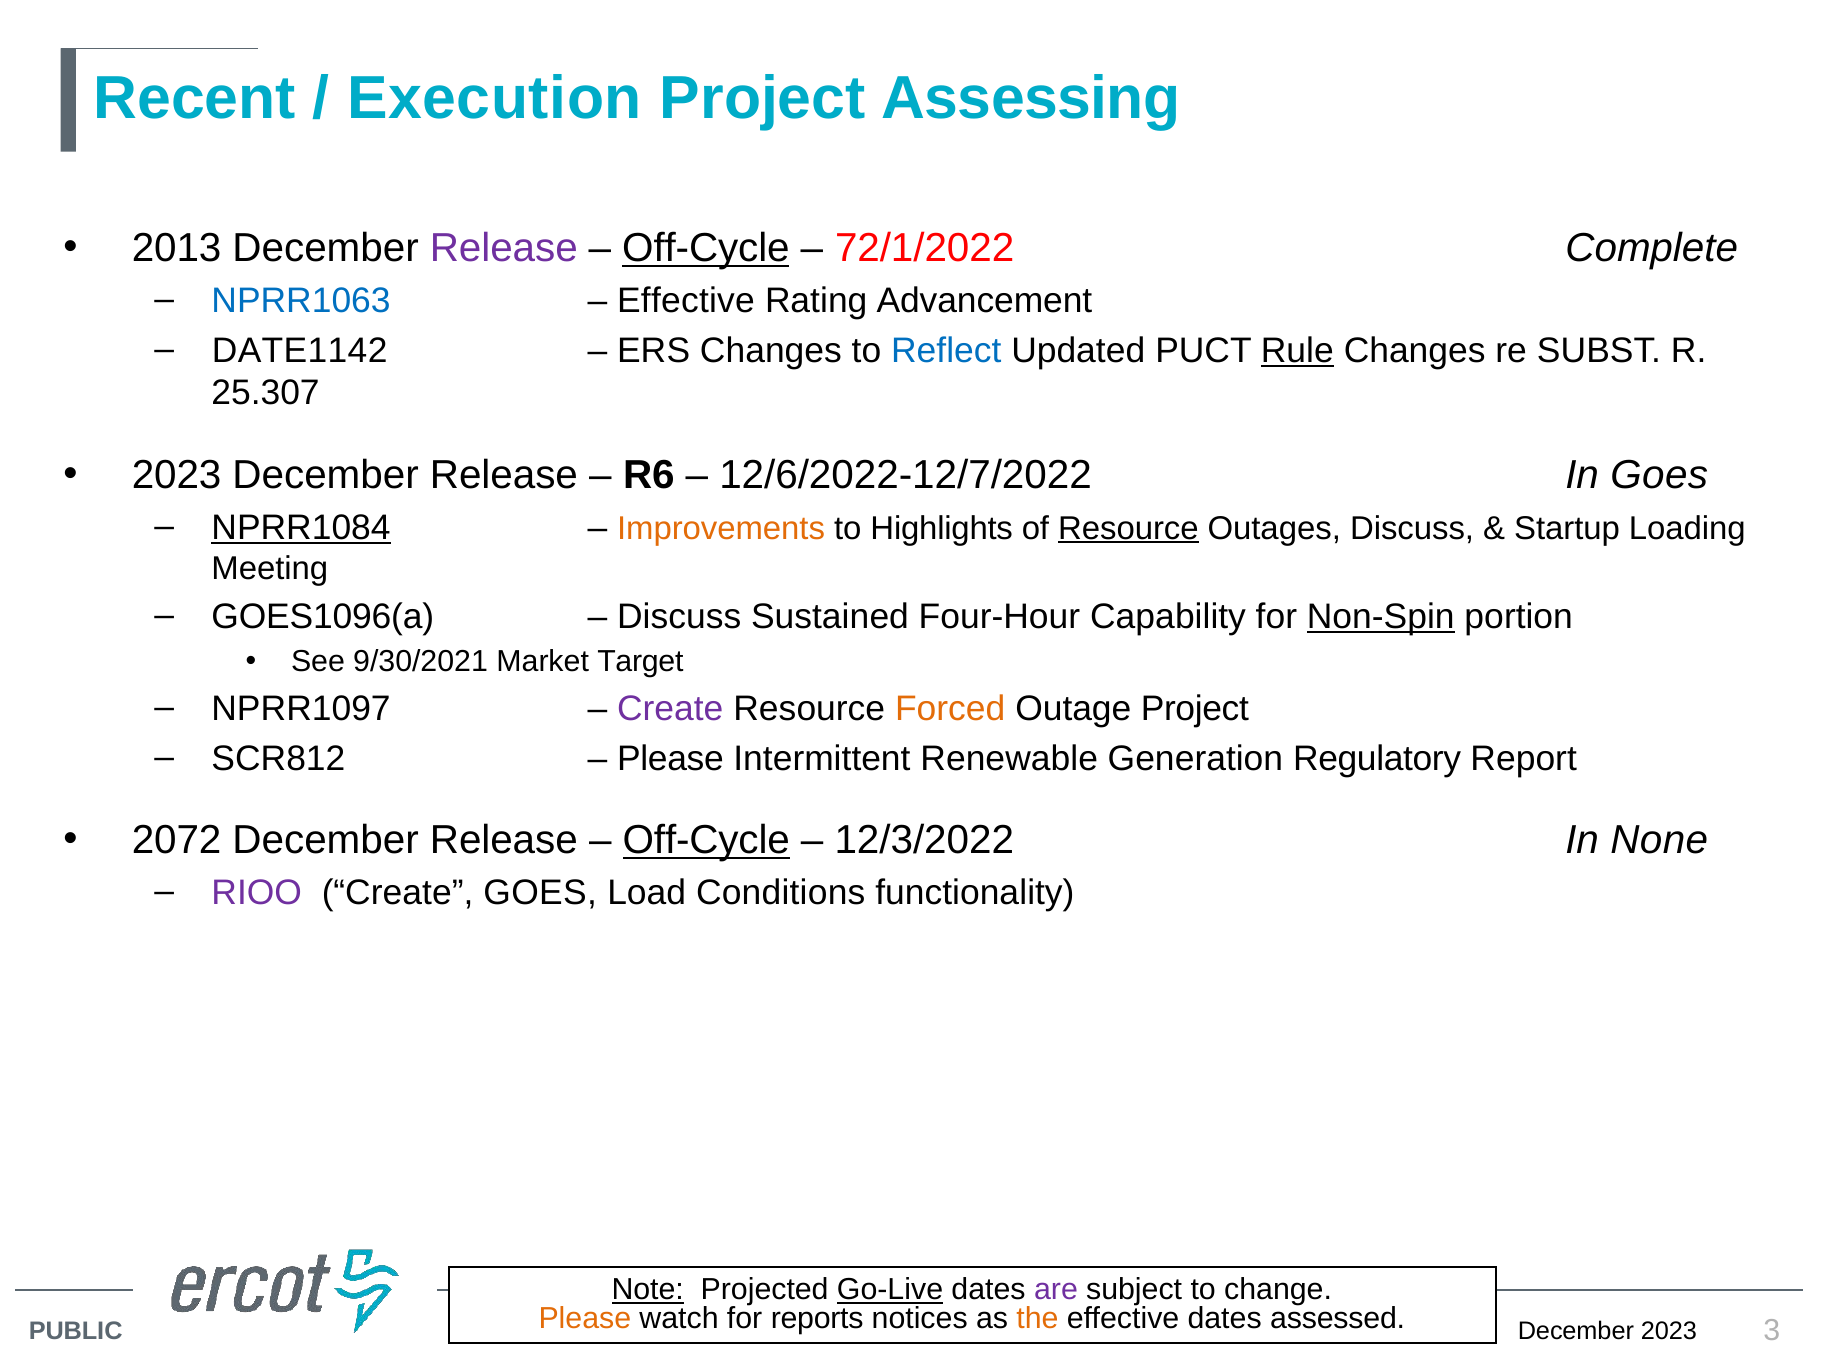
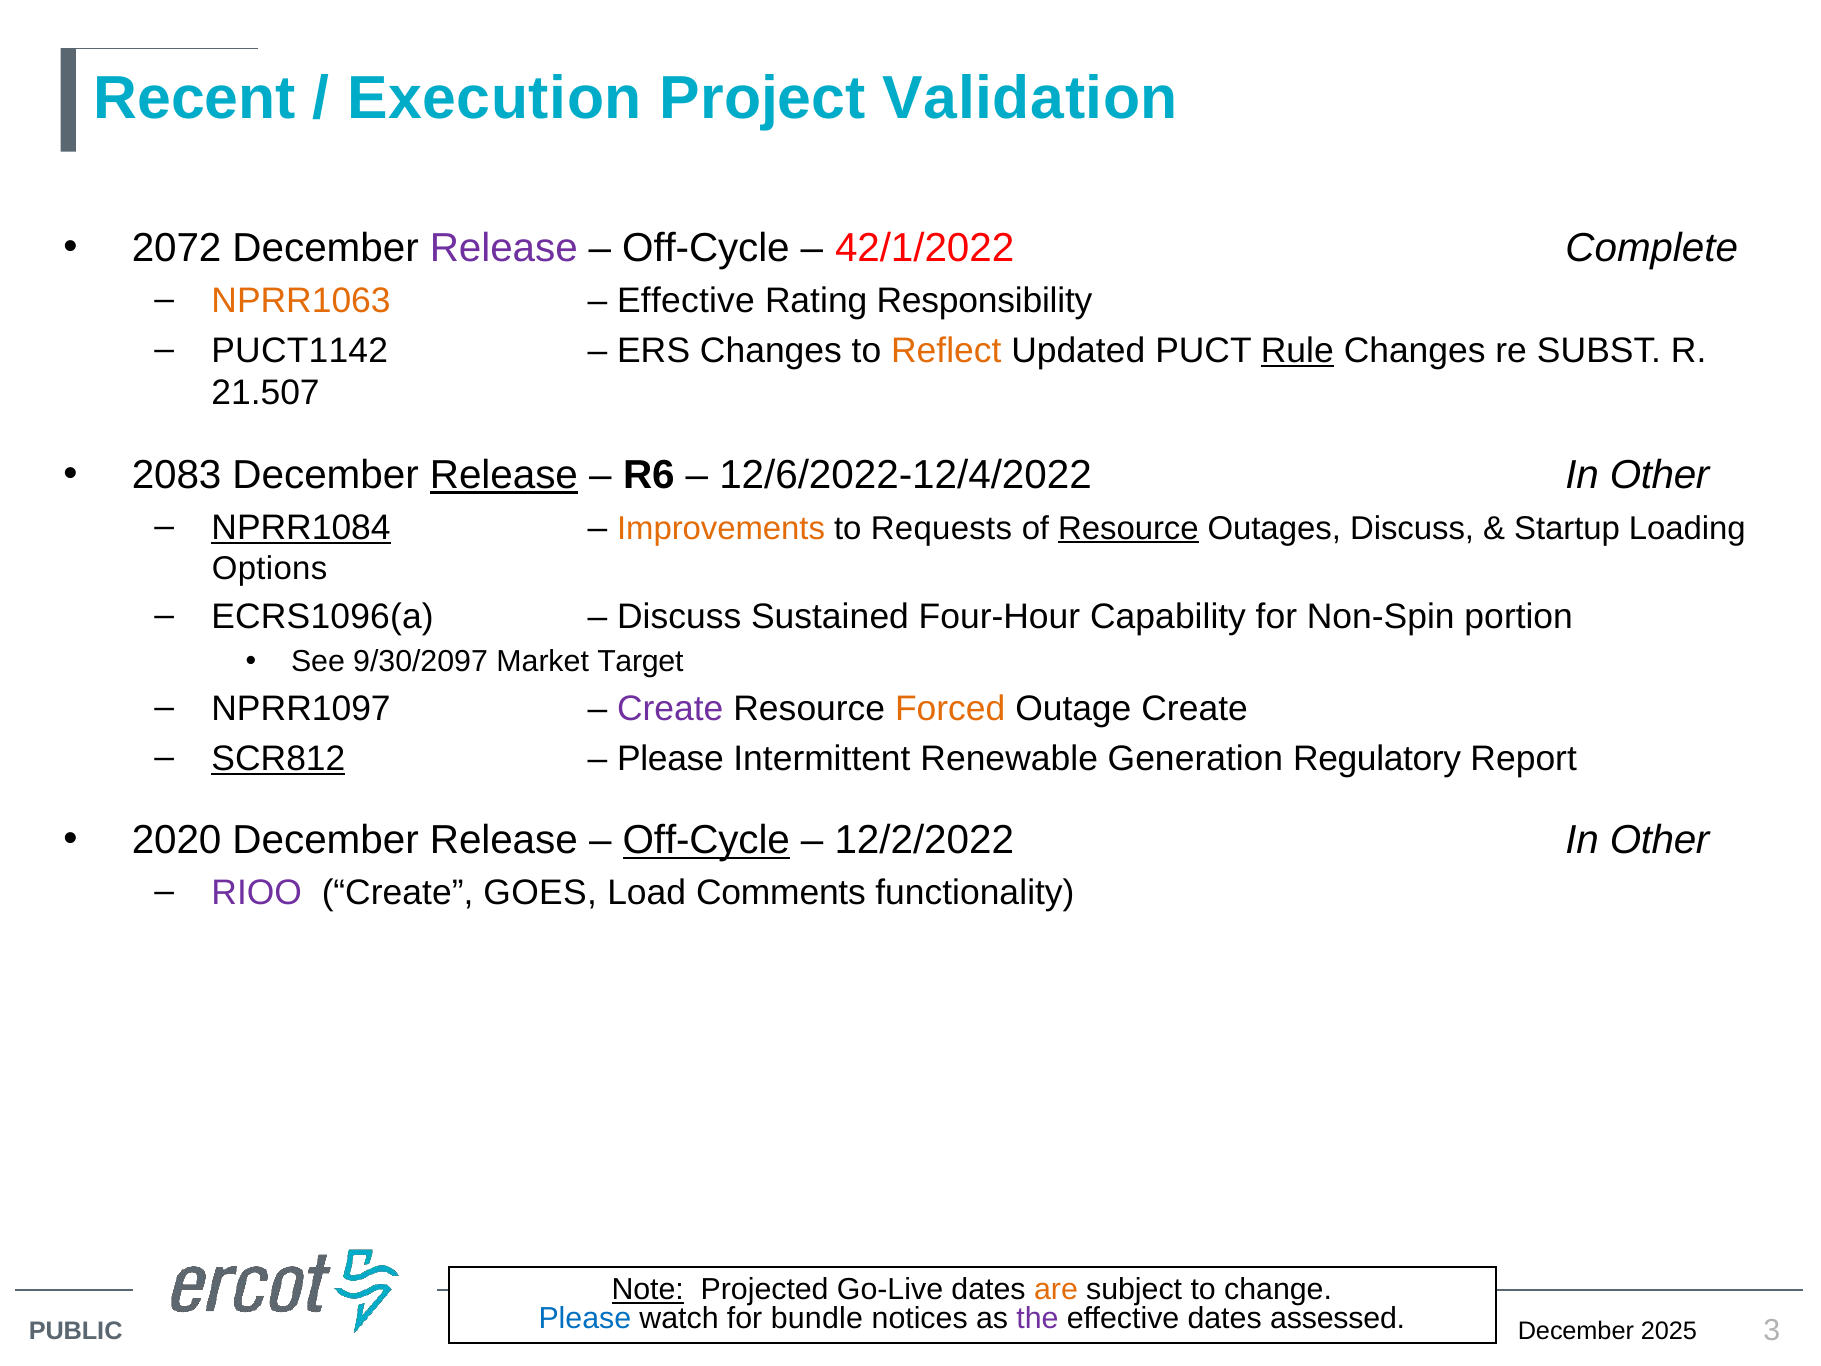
Assessing: Assessing -> Validation (1030, 98)
2013: 2013 -> 2072 (177, 248)
Off-Cycle underline: present -> none (706, 248)
72/1/2022: 72/1/2022 -> 42/1/2022 (925, 248)
NPRR1063 colour: blue -> orange (301, 301)
Advancement: Advancement -> Responsibility (984, 301)
DATE1142: DATE1142 -> PUCT1142 (300, 350)
Reflect colour: blue -> orange (946, 350)
25.307: 25.307 -> 21.507 (266, 393)
2023: 2023 -> 2083 (177, 475)
Release underline: none -> present (504, 475)
12/6/2022-12/7/2022: 12/6/2022-12/7/2022 -> 12/6/2022-12/4/2022 (906, 475)
Goes: Goes -> Other (1660, 475)
Highlights: Highlights -> Requests (941, 528)
Meeting: Meeting -> Options (270, 568)
GOES1096(a: GOES1096(a -> ECRS1096(a (323, 616)
Non-Spin underline: present -> none (1381, 616)
9/30/2021: 9/30/2021 -> 9/30/2097 (421, 662)
Outage Project: Project -> Create (1195, 709)
SCR812 underline: none -> present (278, 758)
2072: 2072 -> 2020 (177, 840)
12/3/2022: 12/3/2022 -> 12/2/2022 (924, 840)
None: None -> Other (1660, 840)
Conditions: Conditions -> Comments (781, 893)
Go-Live underline: present -> none (890, 1289)
are colour: purple -> orange (1056, 1289)
Please colour: orange -> blue (585, 1318)
reports: reports -> bundle (817, 1318)
the colour: orange -> purple (1037, 1318)
December 2023: 2023 -> 2025 (1669, 1331)
